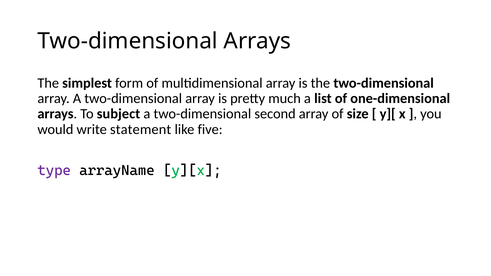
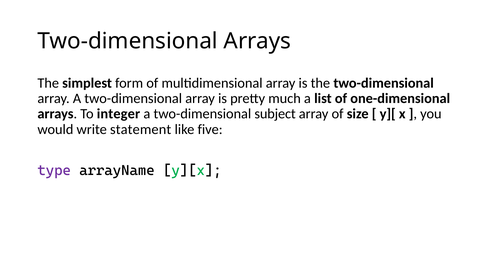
subject: subject -> integer (118, 114)
second: second -> subject (275, 114)
